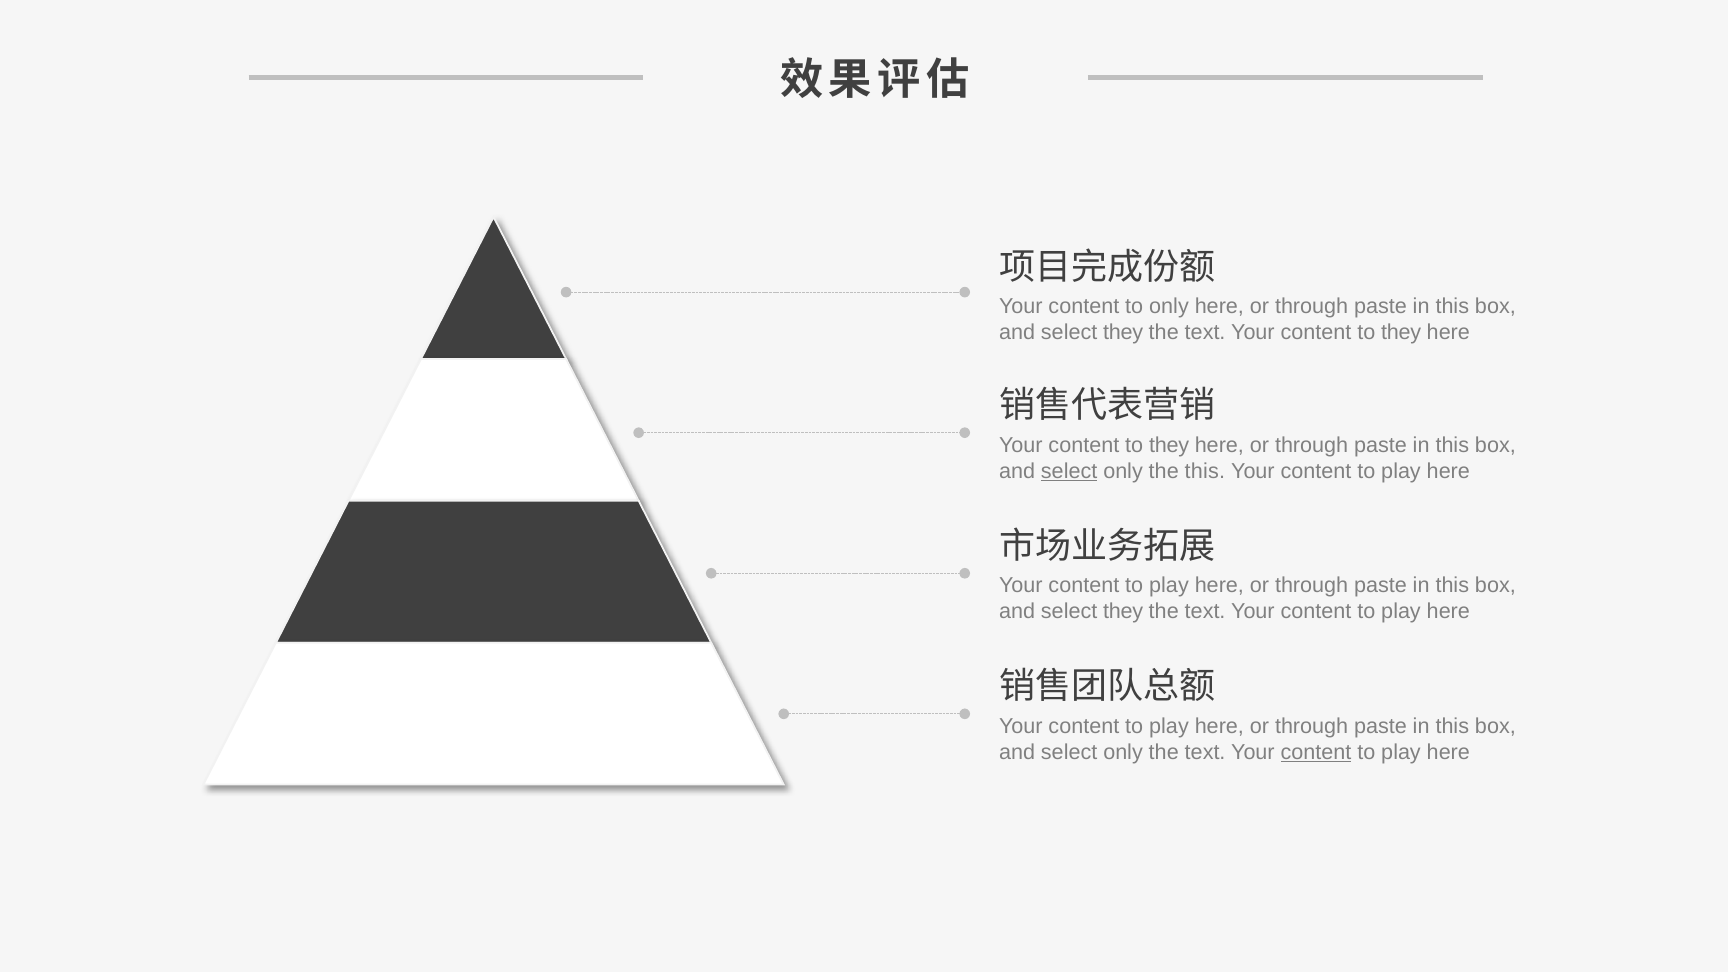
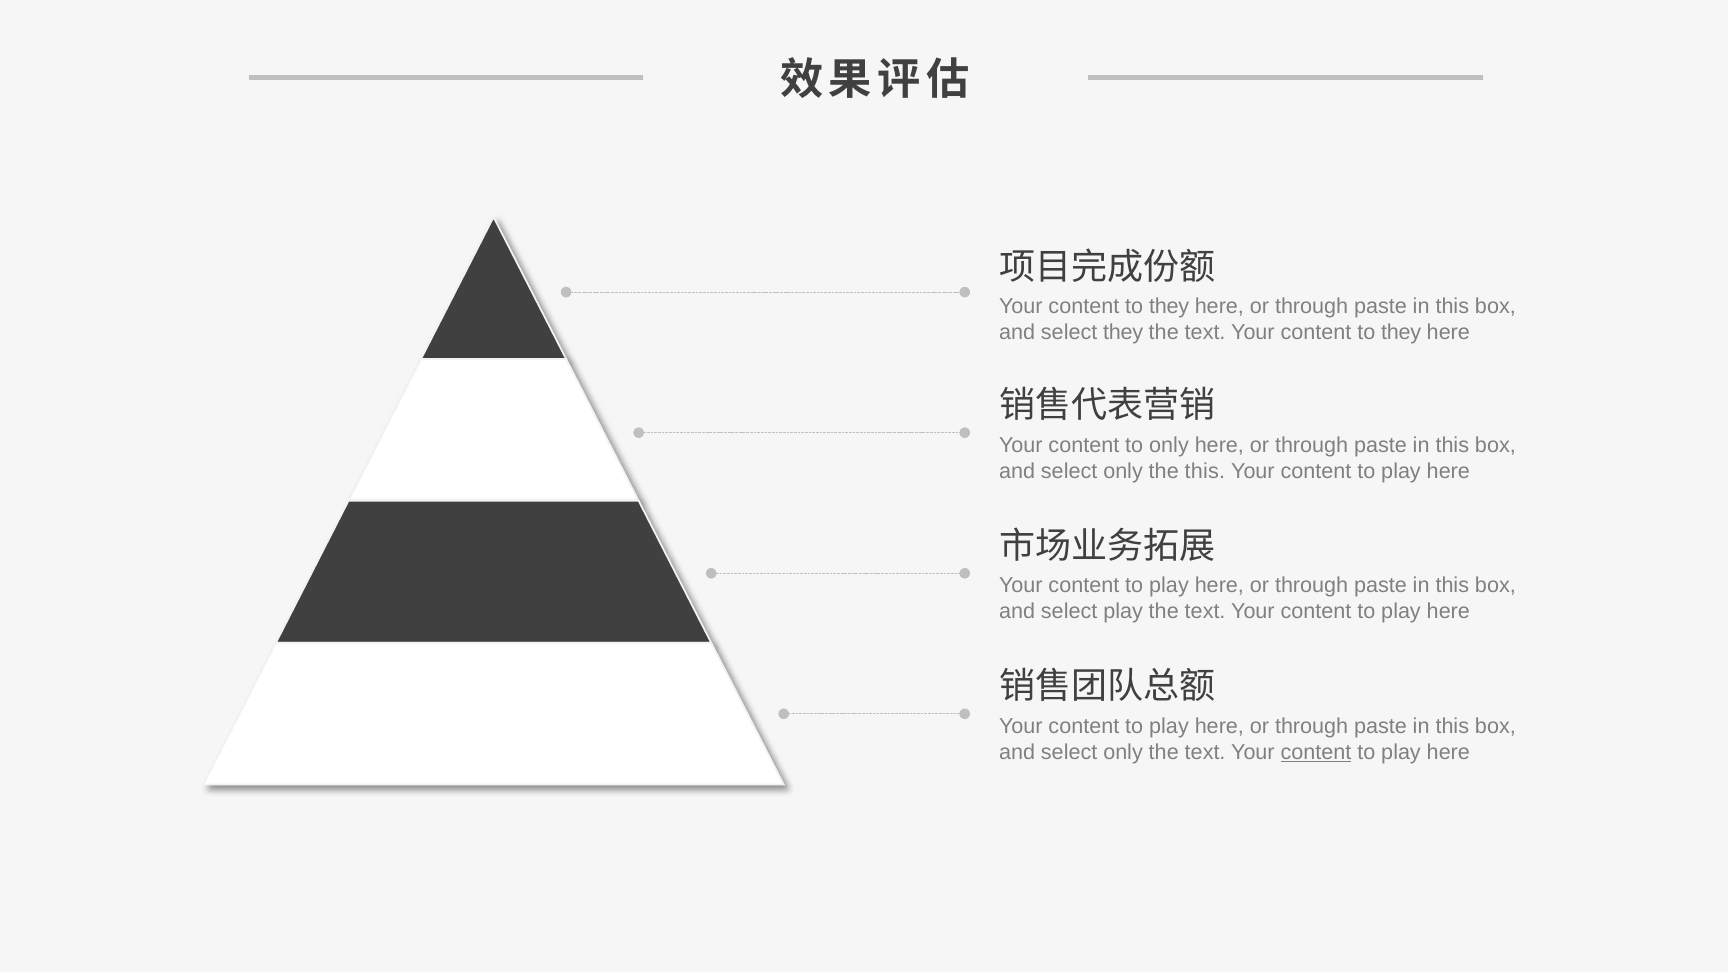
only: only -> they (1169, 307)
they: they -> only (1169, 445)
select underline: present -> none (1069, 471)
they: they -> play (1123, 612)
